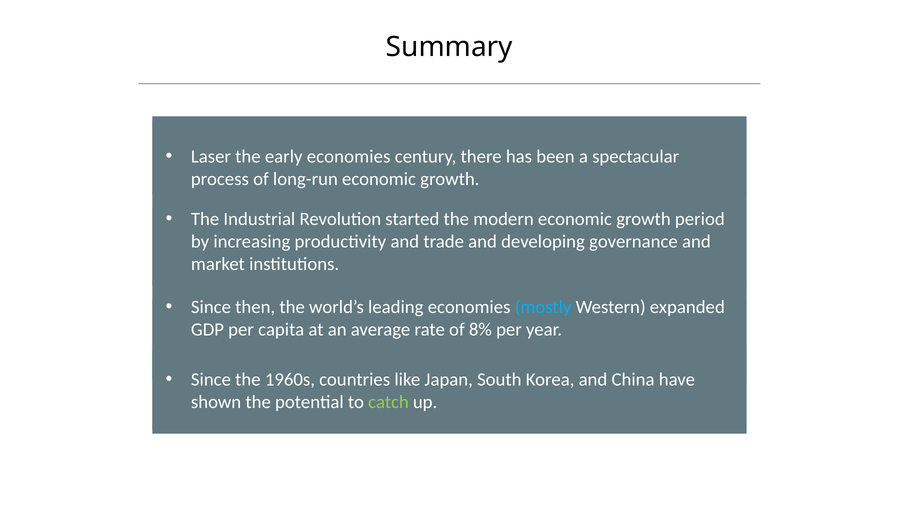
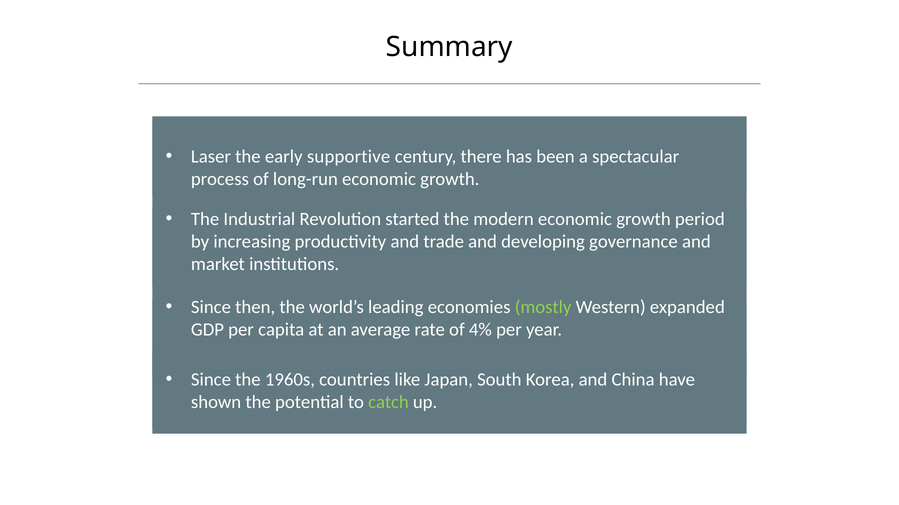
early economies: economies -> supportive (349, 157)
mostly colour: light blue -> light green (543, 308)
8%: 8% -> 4% (480, 330)
